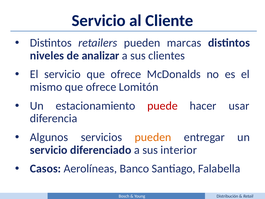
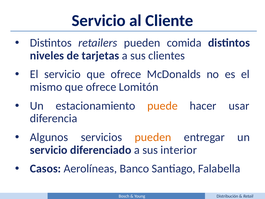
marcas: marcas -> comida (184, 43)
analizar: analizar -> tarjetas (100, 56)
puede colour: red -> orange (163, 106)
